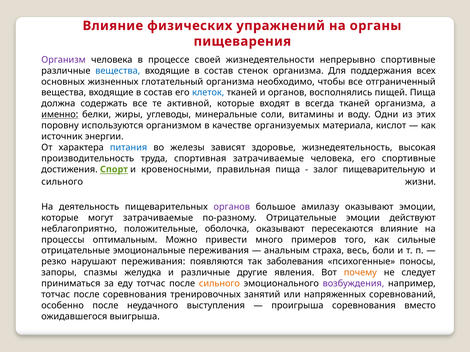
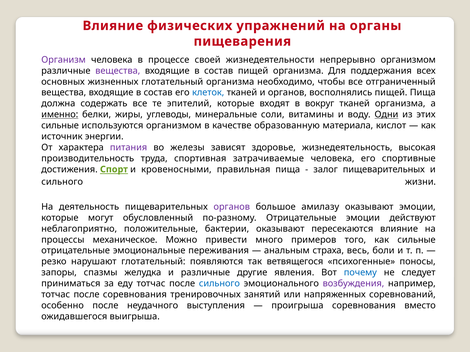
непрерывно спортивные: спортивные -> организмом (408, 60)
вещества colour: blue -> purple (118, 71)
состав стенок: стенок -> пищей (253, 71)
активной: активной -> эпителий (189, 104)
всегда: всегда -> вокруг (320, 104)
Одни underline: none -> present (386, 115)
поровну: поровну -> сильные (60, 126)
организуемых: организуемых -> образованную (287, 126)
питания colour: blue -> purple (129, 148)
залог пищеварительную: пищеварительную -> пищеварительных (384, 170)
могут затрачиваемые: затрачиваемые -> обусловленный (158, 218)
оболочка: оболочка -> бактерии (227, 229)
оптимальным: оптимальным -> механическое (125, 240)
нарушают переживания: переживания -> глотательный (153, 262)
заболевания: заболевания -> ветвящегося (295, 262)
почему colour: orange -> blue (360, 273)
сильного colour: orange -> blue (219, 284)
